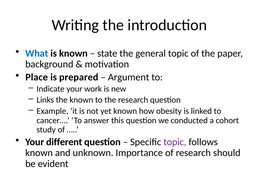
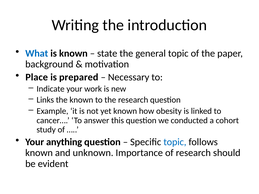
Argument: Argument -> Necessary (129, 77)
different: different -> anything (64, 142)
topic colour: purple -> blue (175, 142)
